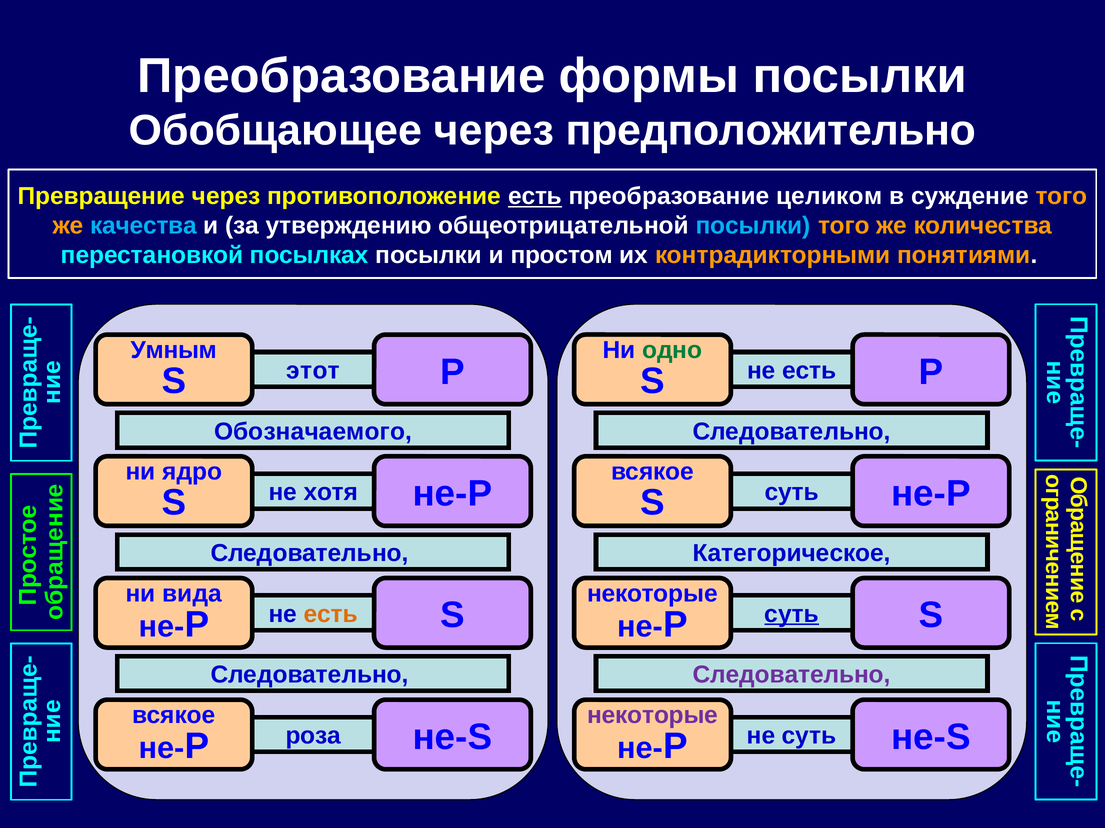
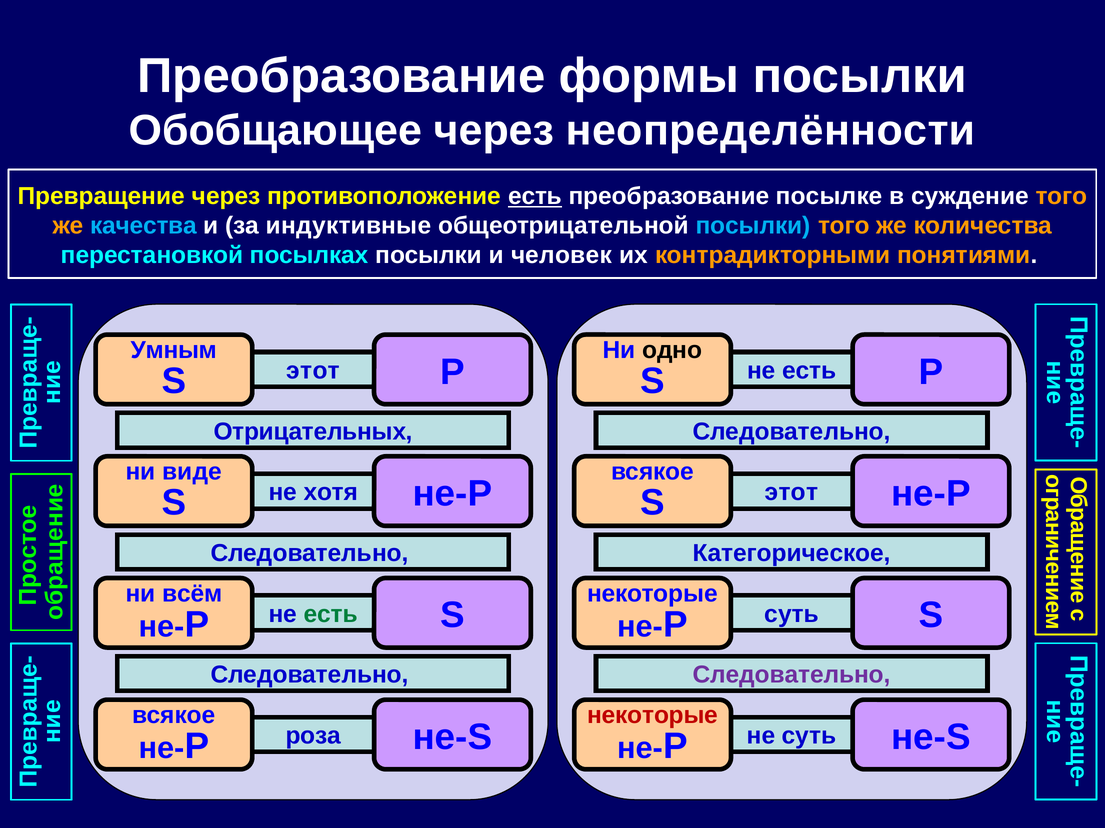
предположительно: предположительно -> неопределённости (771, 131)
целиком: целиком -> посылке (829, 196)
утверждению: утверждению -> индуктивные (349, 226)
простом: простом -> человек (561, 255)
одно colour: green -> black (672, 350)
Обозначаемого: Обозначаемого -> Отрицательных (313, 432)
ядро: ядро -> виде (192, 472)
суть: суть -> этот (792, 493)
вида: вида -> всём (192, 594)
есть colour: orange -> green (331, 614)
суть underline: present -> none (792, 614)
некоторые colour: purple -> red (653, 716)
